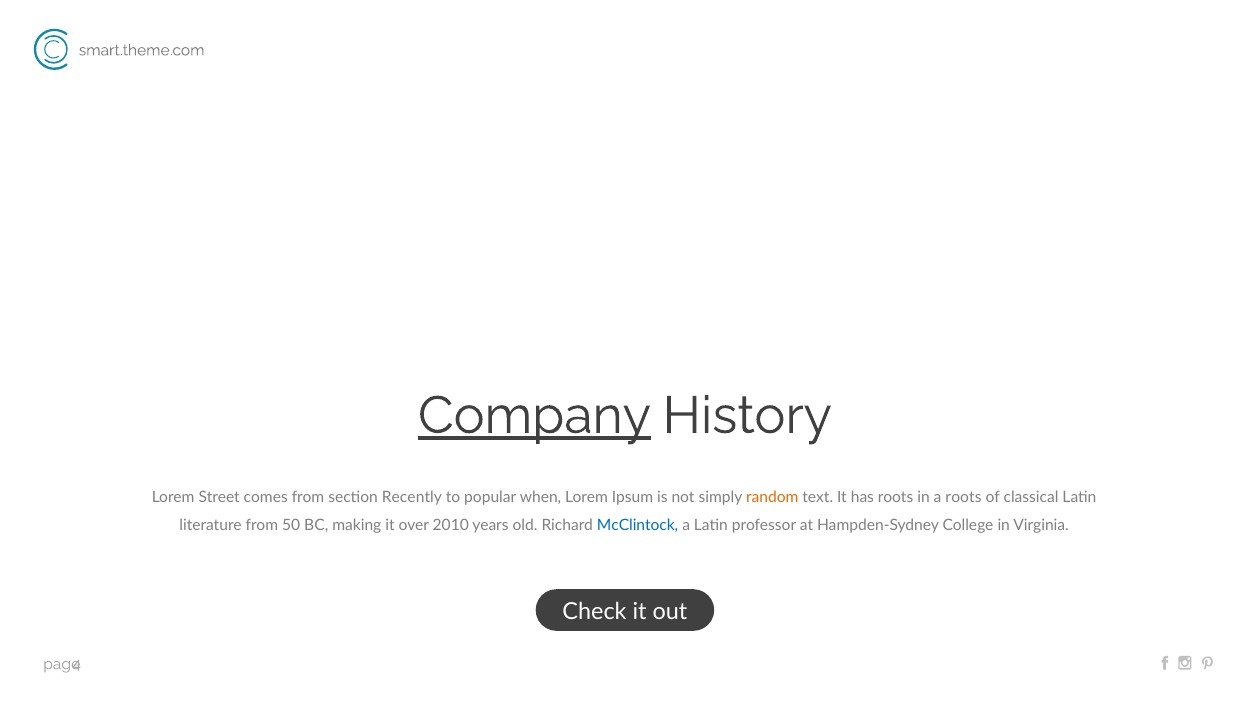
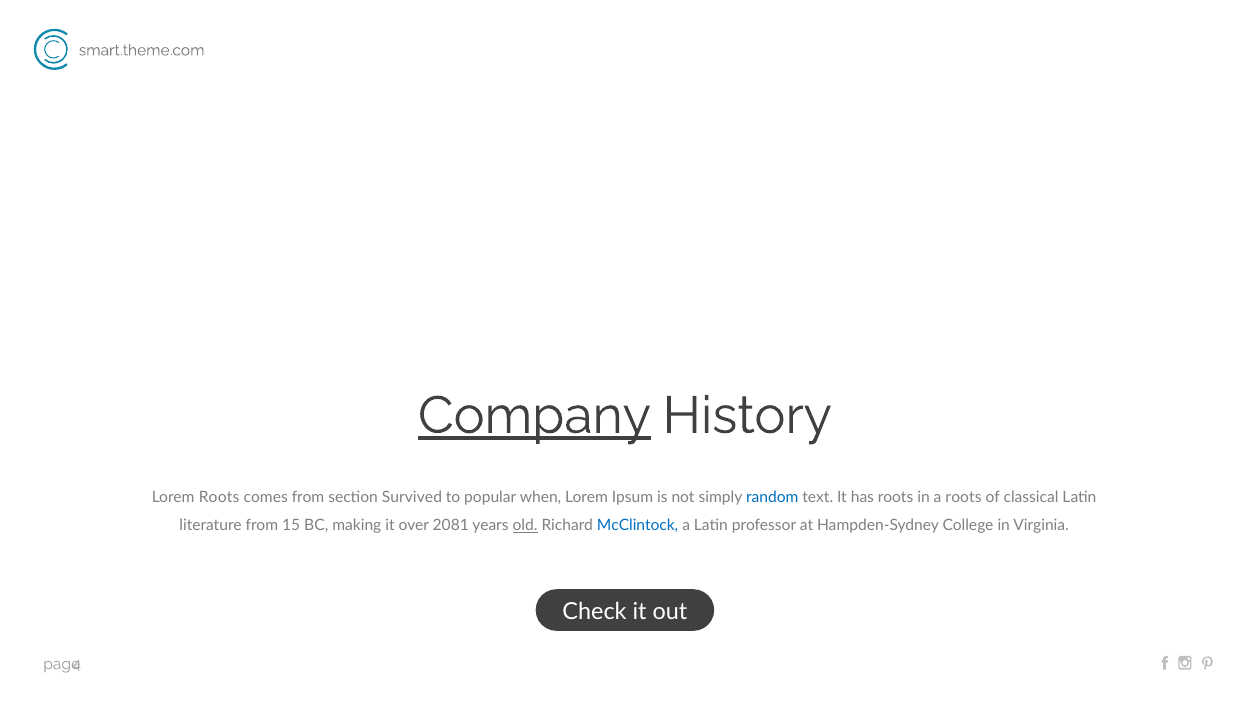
Lorem Street: Street -> Roots (219, 498)
Recently: Recently -> Survived (412, 498)
random colour: orange -> blue (772, 498)
50: 50 -> 15 (291, 526)
2010: 2010 -> 2081 (451, 526)
old underline: none -> present (525, 526)
